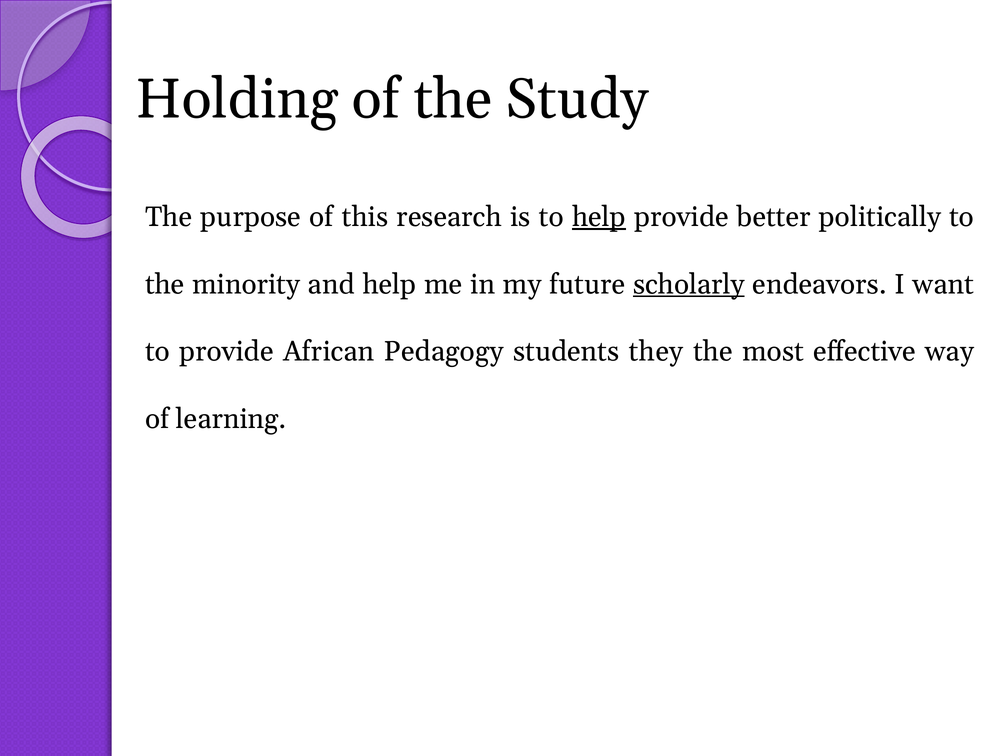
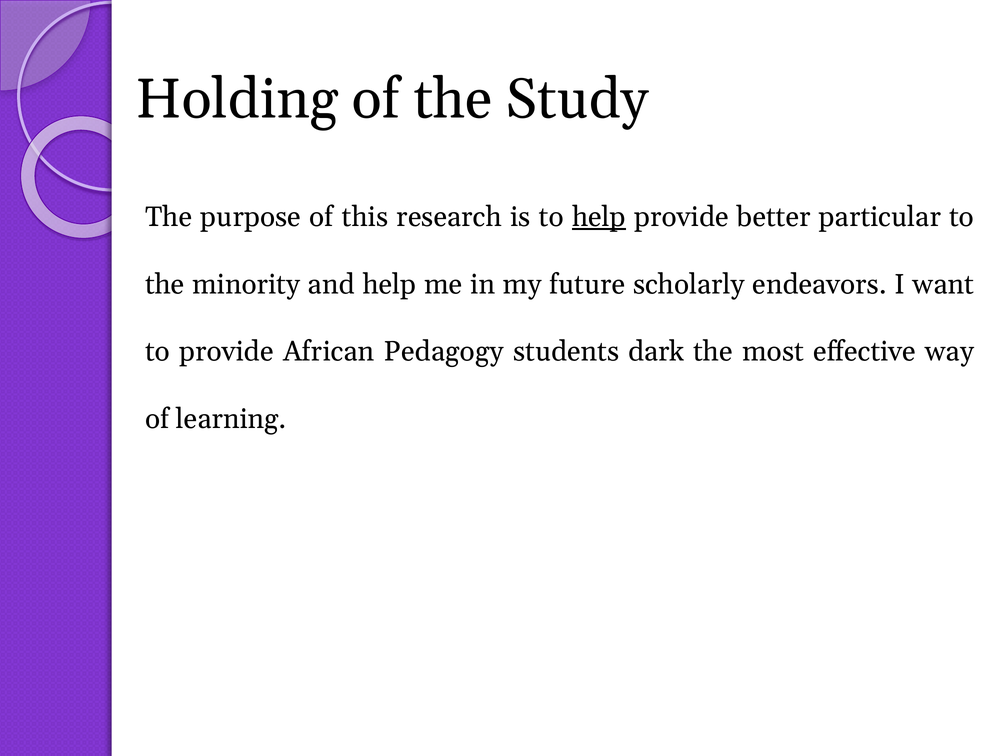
politically: politically -> particular (880, 217)
scholarly underline: present -> none (689, 284)
they: they -> dark (656, 352)
